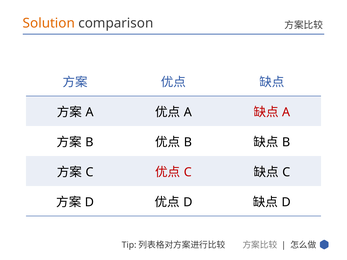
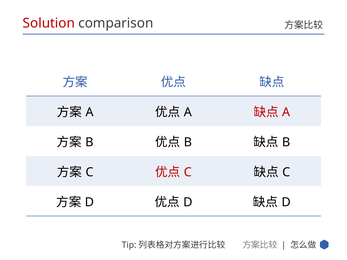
Solution colour: orange -> red (49, 23)
